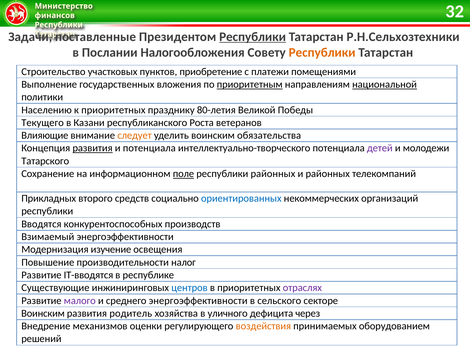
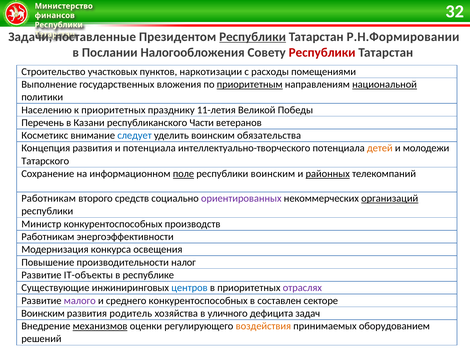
Р.Н.Сельхозтехники: Р.Н.Сельхозтехники -> Р.Н.Формировании (403, 37)
Республики colour: orange -> red (322, 52)
приобретение: приобретение -> наркотизации (211, 72)
платежи: платежи -> расходы (270, 72)
80-летия: 80-летия -> 11-летия (216, 110)
Текущего: Текущего -> Перечень (43, 123)
Роста: Роста -> Части (202, 123)
Влияющие: Влияющие -> Косметикс (45, 136)
следует colour: orange -> blue (135, 136)
развития underline: present -> none (93, 148)
детей colour: purple -> orange (380, 148)
республики районных: районных -> воинским (273, 174)
районных underline: none -> present (328, 174)
Прикладных: Прикладных -> Работникам (49, 199)
ориентированных colour: blue -> purple (241, 199)
организаций underline: none -> present (390, 199)
Вводятся: Вводятся -> Министр (41, 224)
Взимаемый: Взимаемый -> Работникам (48, 237)
изучение: изучение -> конкурса (111, 250)
IT-вводятся: IT-вводятся -> IT-объекты (88, 275)
среднего энергоэффективности: энергоэффективности -> конкурентоспособных (198, 301)
сельского: сельского -> составлен (279, 301)
через: через -> задач (308, 314)
механизмов underline: none -> present (100, 327)
